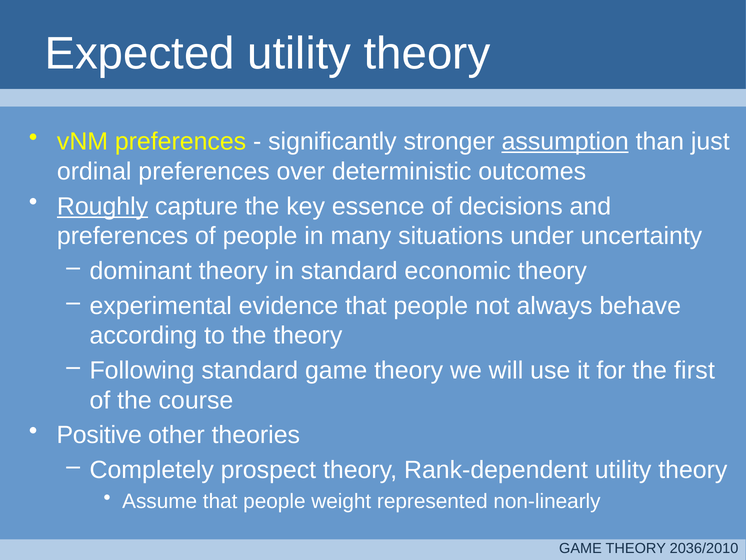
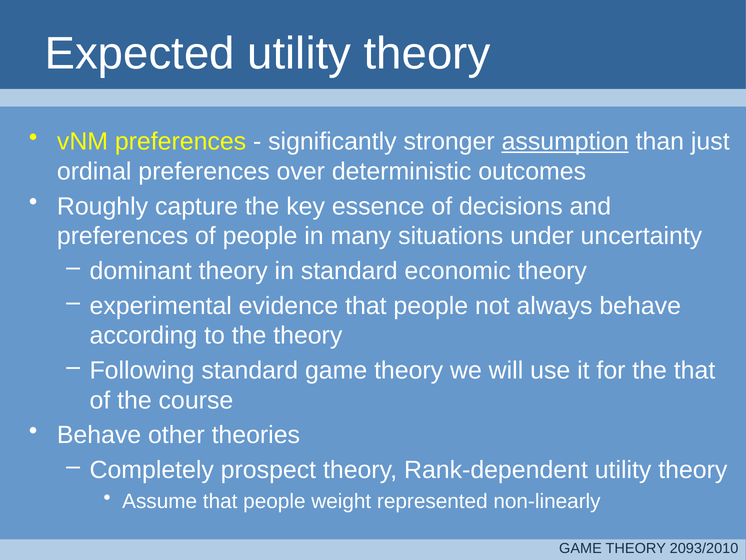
Roughly underline: present -> none (103, 206)
the first: first -> that (695, 370)
Positive: Positive -> Behave (99, 435)
2036/2010: 2036/2010 -> 2093/2010 (704, 548)
